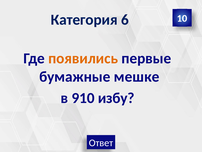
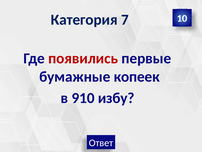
6: 6 -> 7 (125, 20)
появились colour: orange -> red (83, 58)
мешке: мешке -> копеек (137, 76)
